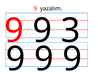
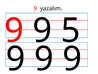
3: 3 -> 5 (71, 30)
